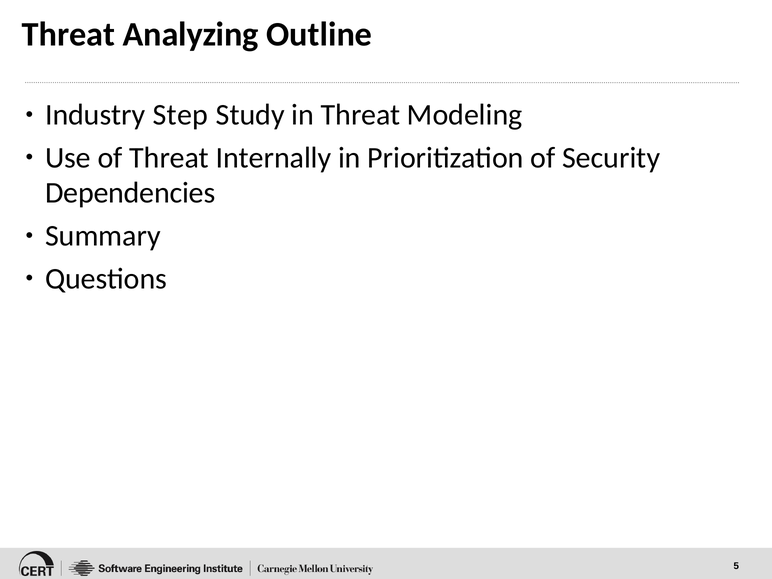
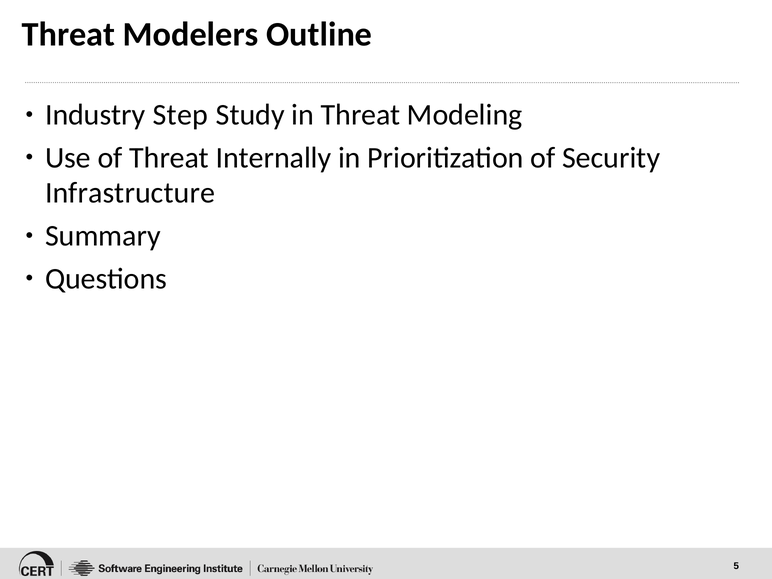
Analyzing: Analyzing -> Modelers (191, 34)
Dependencies: Dependencies -> Infrastructure (130, 193)
